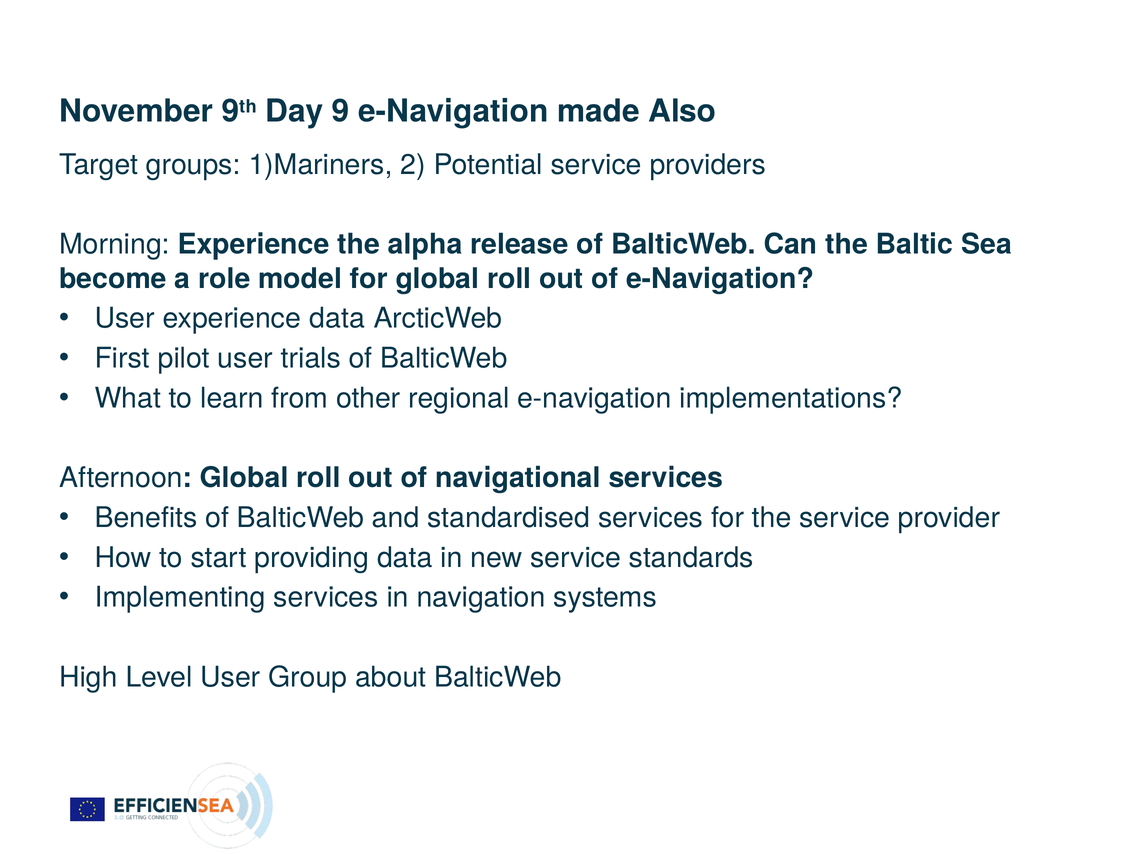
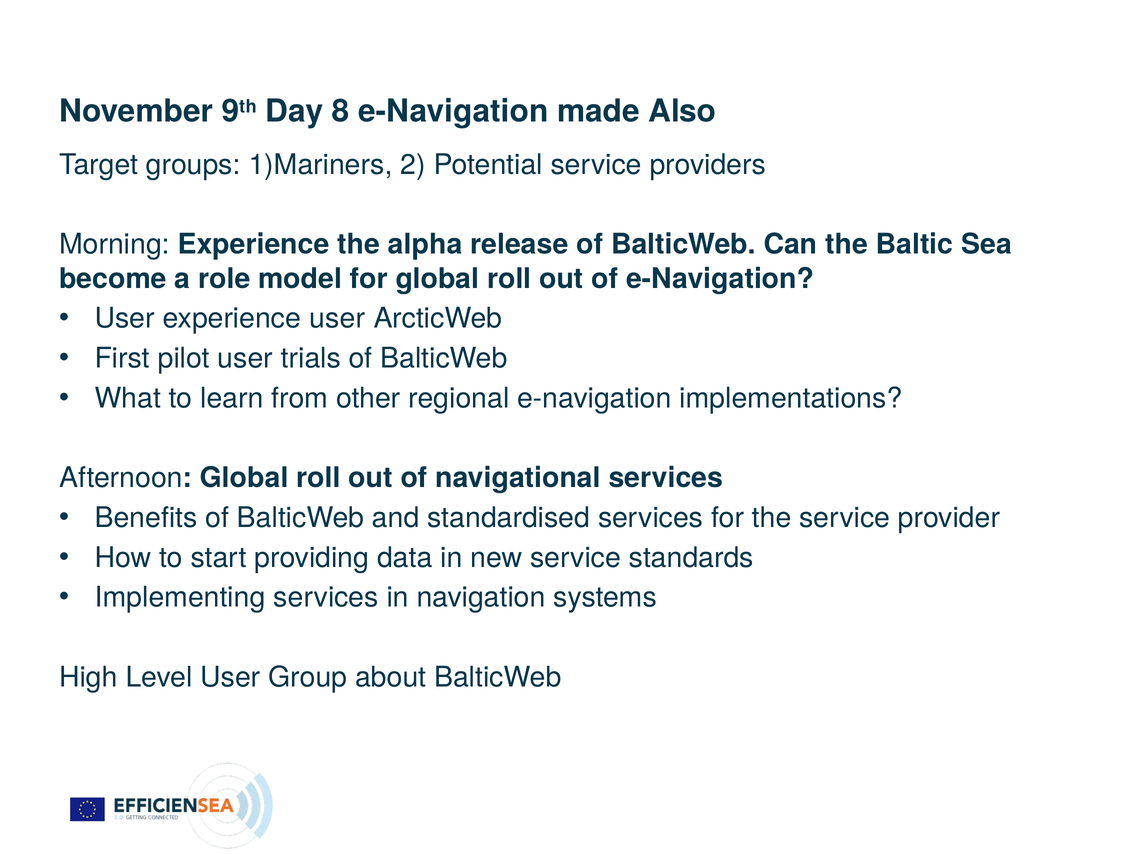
9: 9 -> 8 (341, 112)
experience data: data -> user (337, 319)
